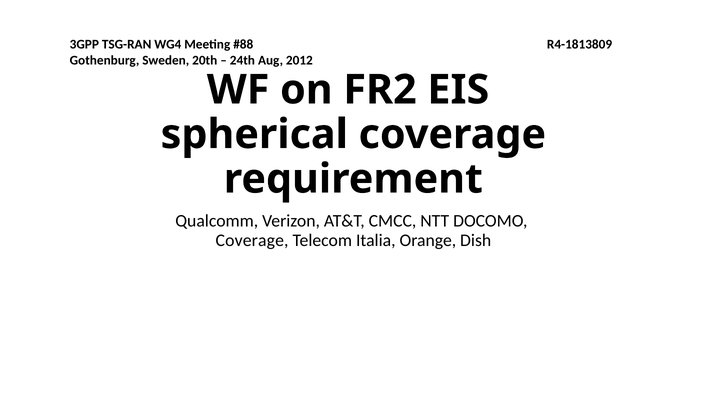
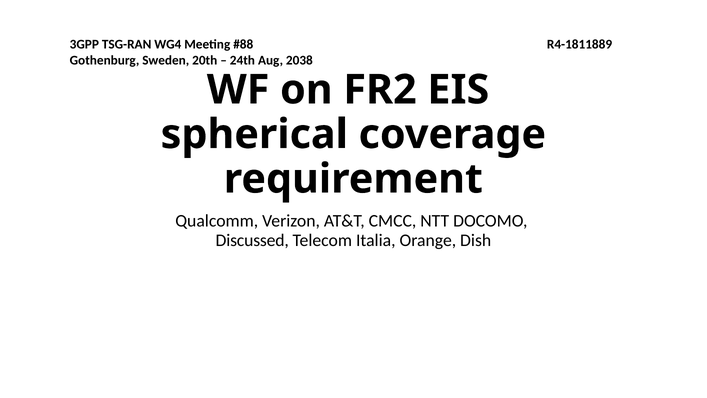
R4-1813809: R4-1813809 -> R4-1811889 (580, 44)
2012: 2012 -> 2038 (299, 60)
Coverage: Coverage -> Discussed (252, 240)
